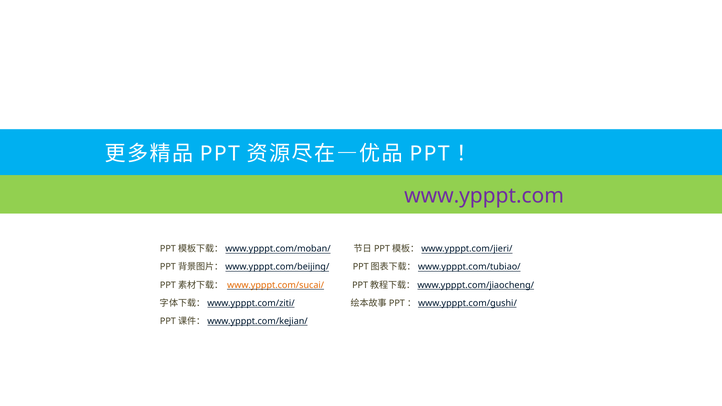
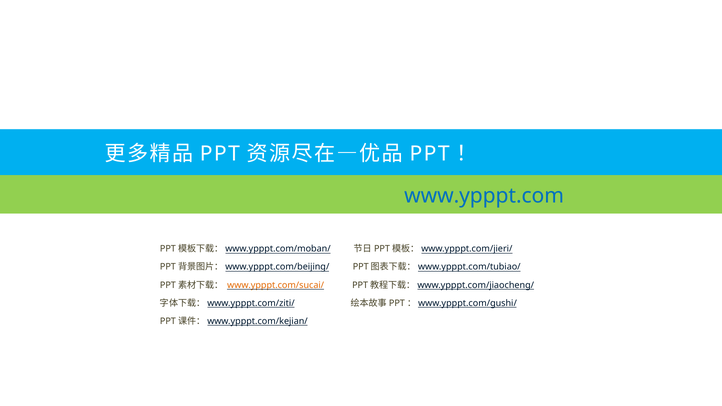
www.ypppt.com colour: purple -> blue (484, 196)
